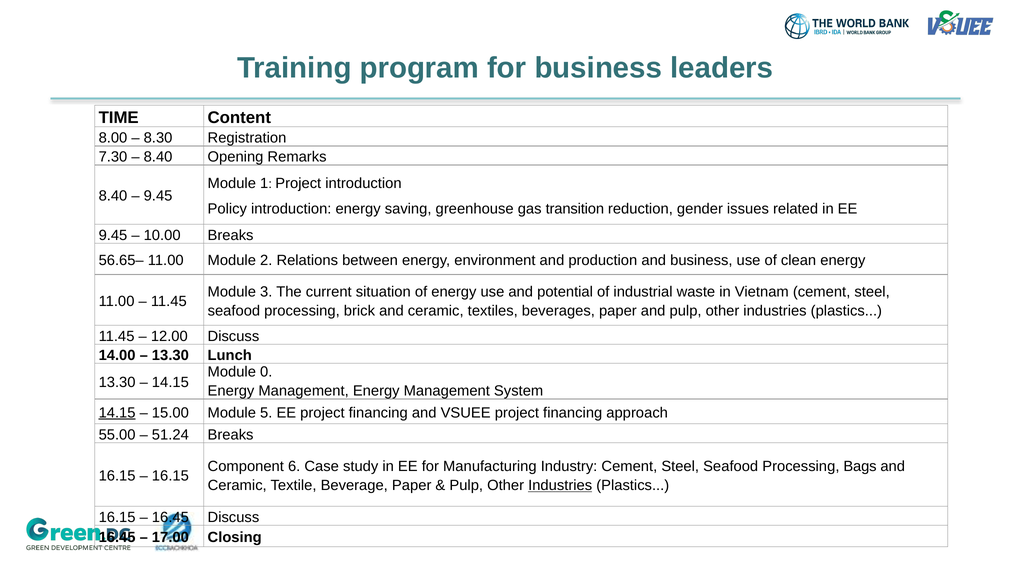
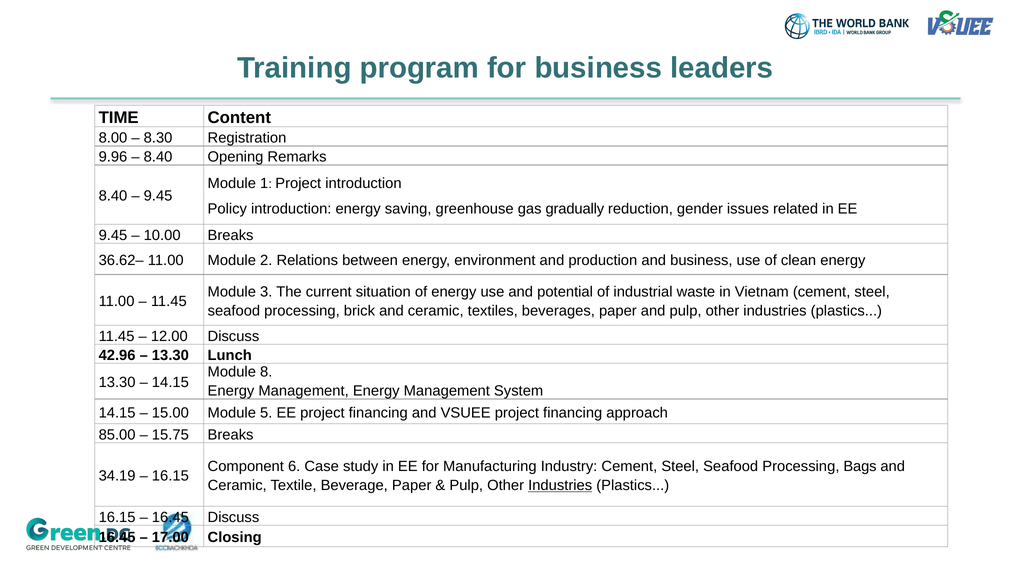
7.30: 7.30 -> 9.96 (113, 157)
transition: transition -> gradually (575, 209)
56.65–: 56.65– -> 36.62– (121, 260)
14.00: 14.00 -> 42.96 (117, 355)
0: 0 -> 8 (266, 372)
14.15 underline: present -> none (117, 413)
55.00: 55.00 -> 85.00 (117, 434)
51.24: 51.24 -> 15.75 (170, 434)
16.15: 16.15 -> 34.19 (117, 476)
